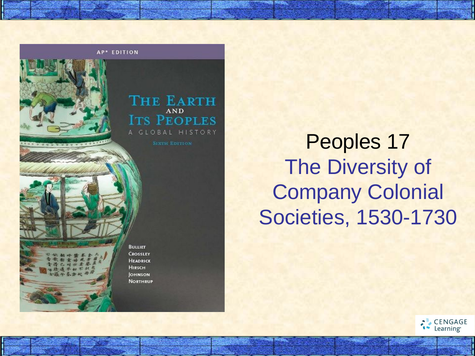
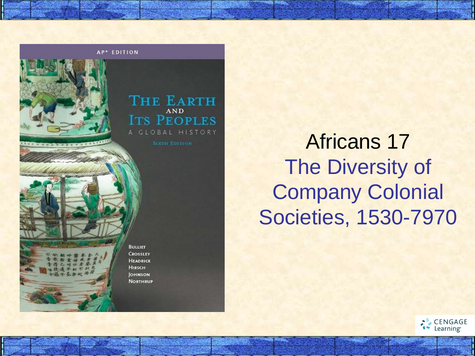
Peoples: Peoples -> Africans (344, 142)
1530-1730: 1530-1730 -> 1530-7970 (407, 218)
